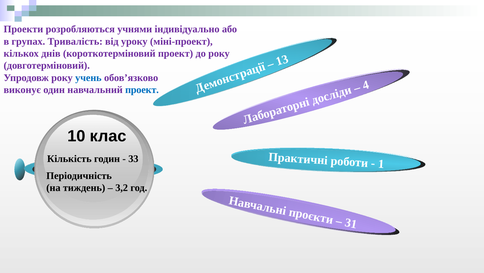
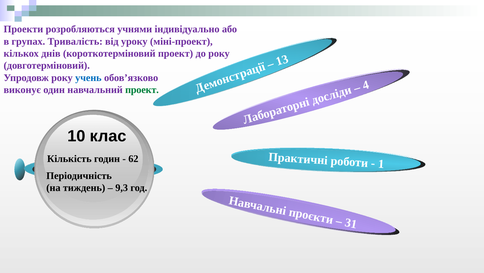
проект colour: blue -> green (142, 90)
33: 33 -> 62 (133, 158)
3,2: 3,2 -> 9,3 (122, 187)
